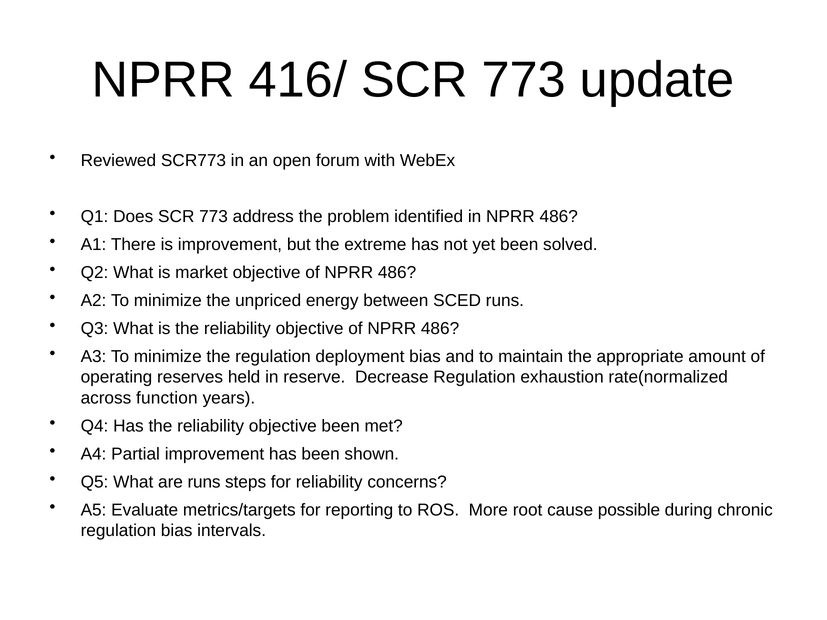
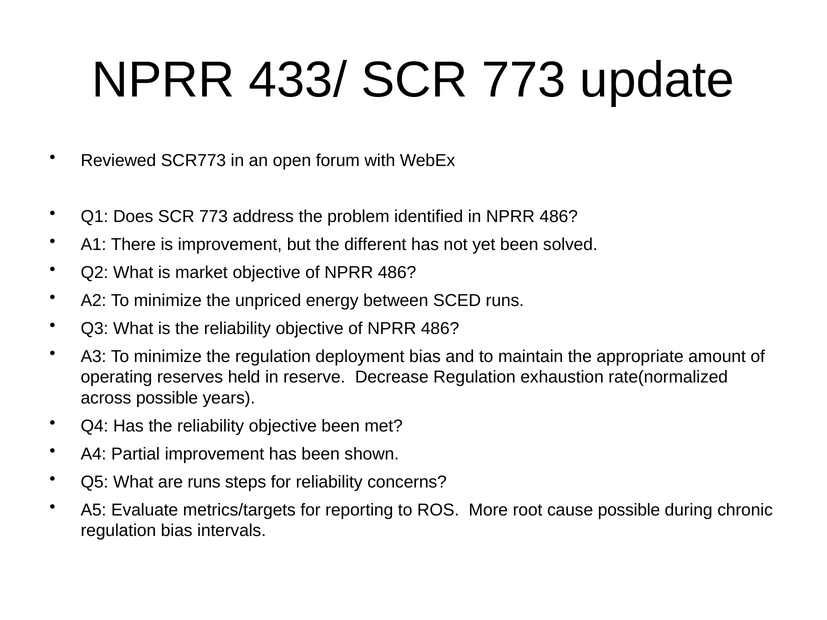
416/: 416/ -> 433/ (298, 80)
extreme: extreme -> different (375, 244)
across function: function -> possible (167, 398)
